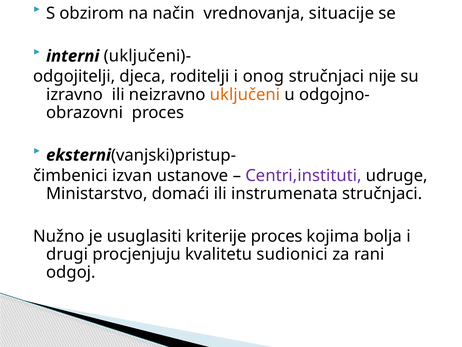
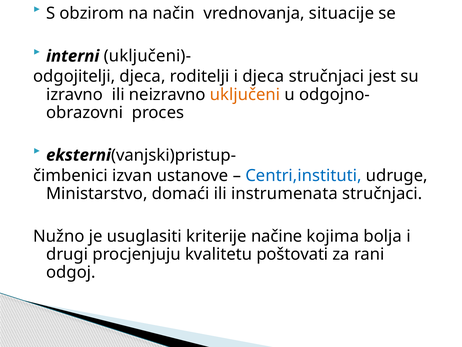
i onog: onog -> djeca (263, 76)
nije: nije -> jest (382, 76)
Centri,instituti colour: purple -> blue (303, 175)
kriterije proces: proces -> načine (277, 236)
sudionici: sudionici -> poštovati (292, 254)
